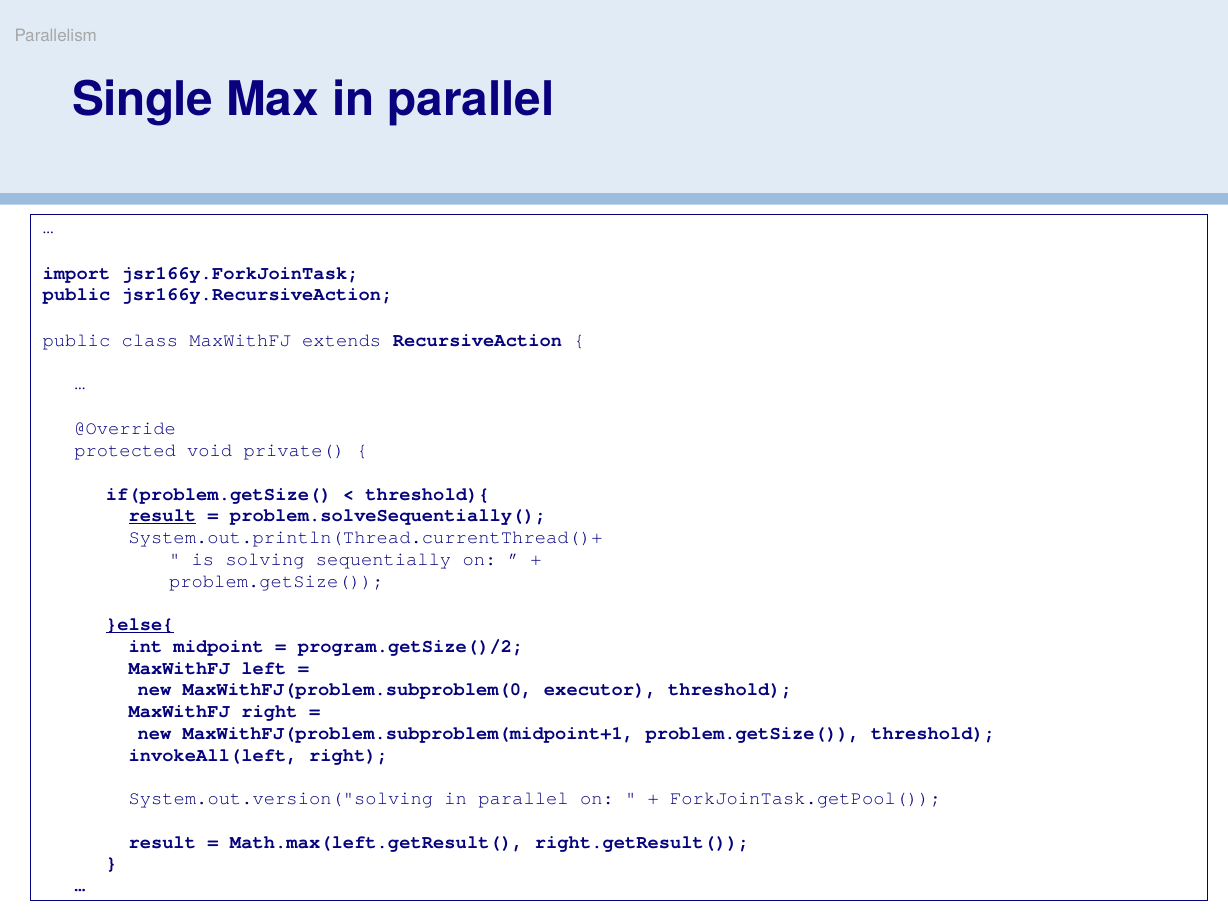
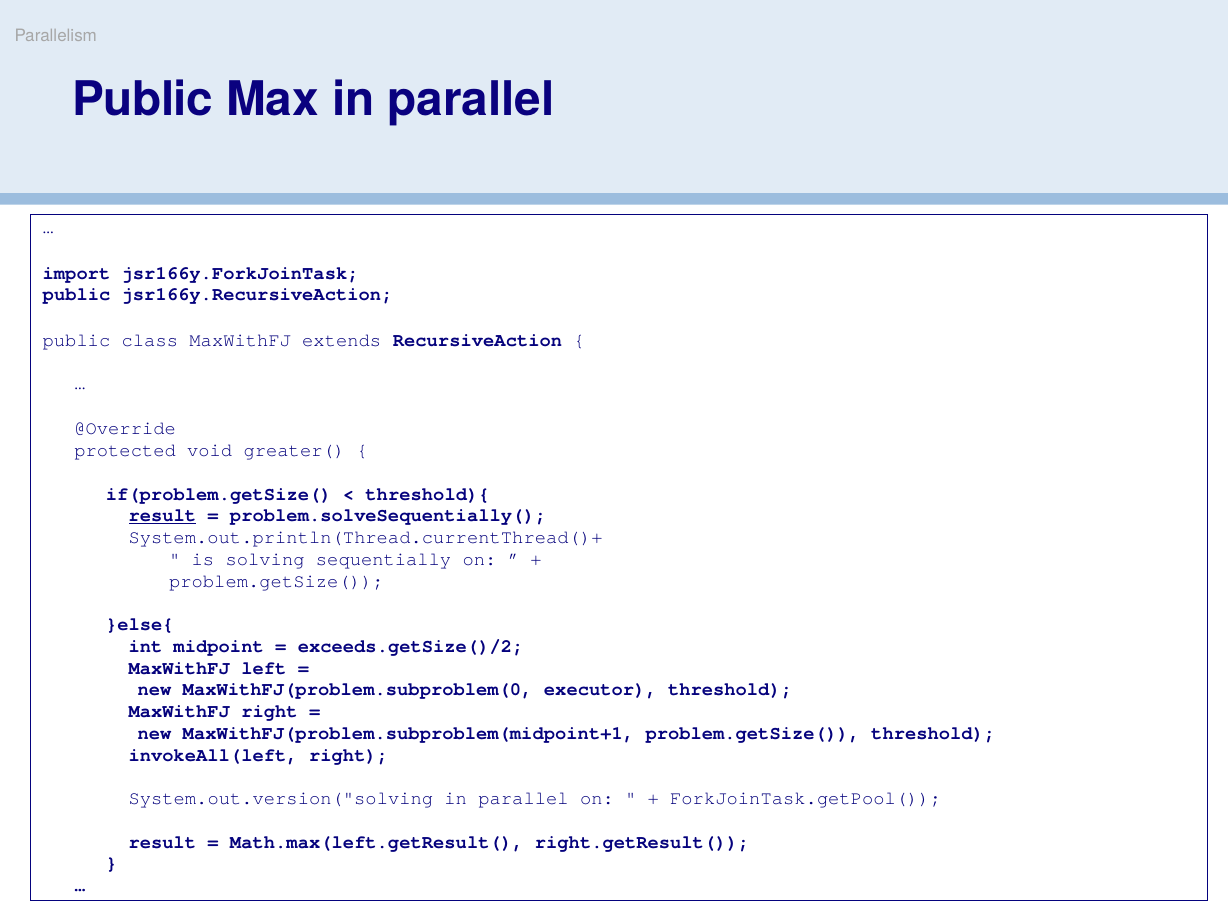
Single: Single -> Public (143, 100)
private(: private( -> greater( (294, 450)
}else{ underline: present -> none (140, 624)
program.getSize()/2: program.getSize()/2 -> exceeds.getSize()/2 (411, 646)
